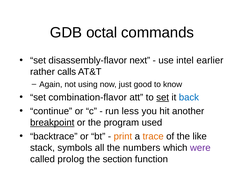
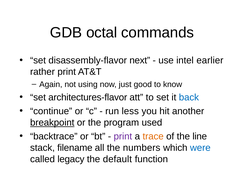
rather calls: calls -> print (67, 72)
combination-flavor: combination-flavor -> architectures-flavor (88, 97)
set underline: present -> none (163, 97)
print colour: orange -> purple (123, 136)
like: like -> line (200, 136)
symbols: symbols -> filename (75, 148)
were colour: purple -> blue (200, 148)
prolog: prolog -> legacy (71, 159)
section: section -> default (117, 159)
